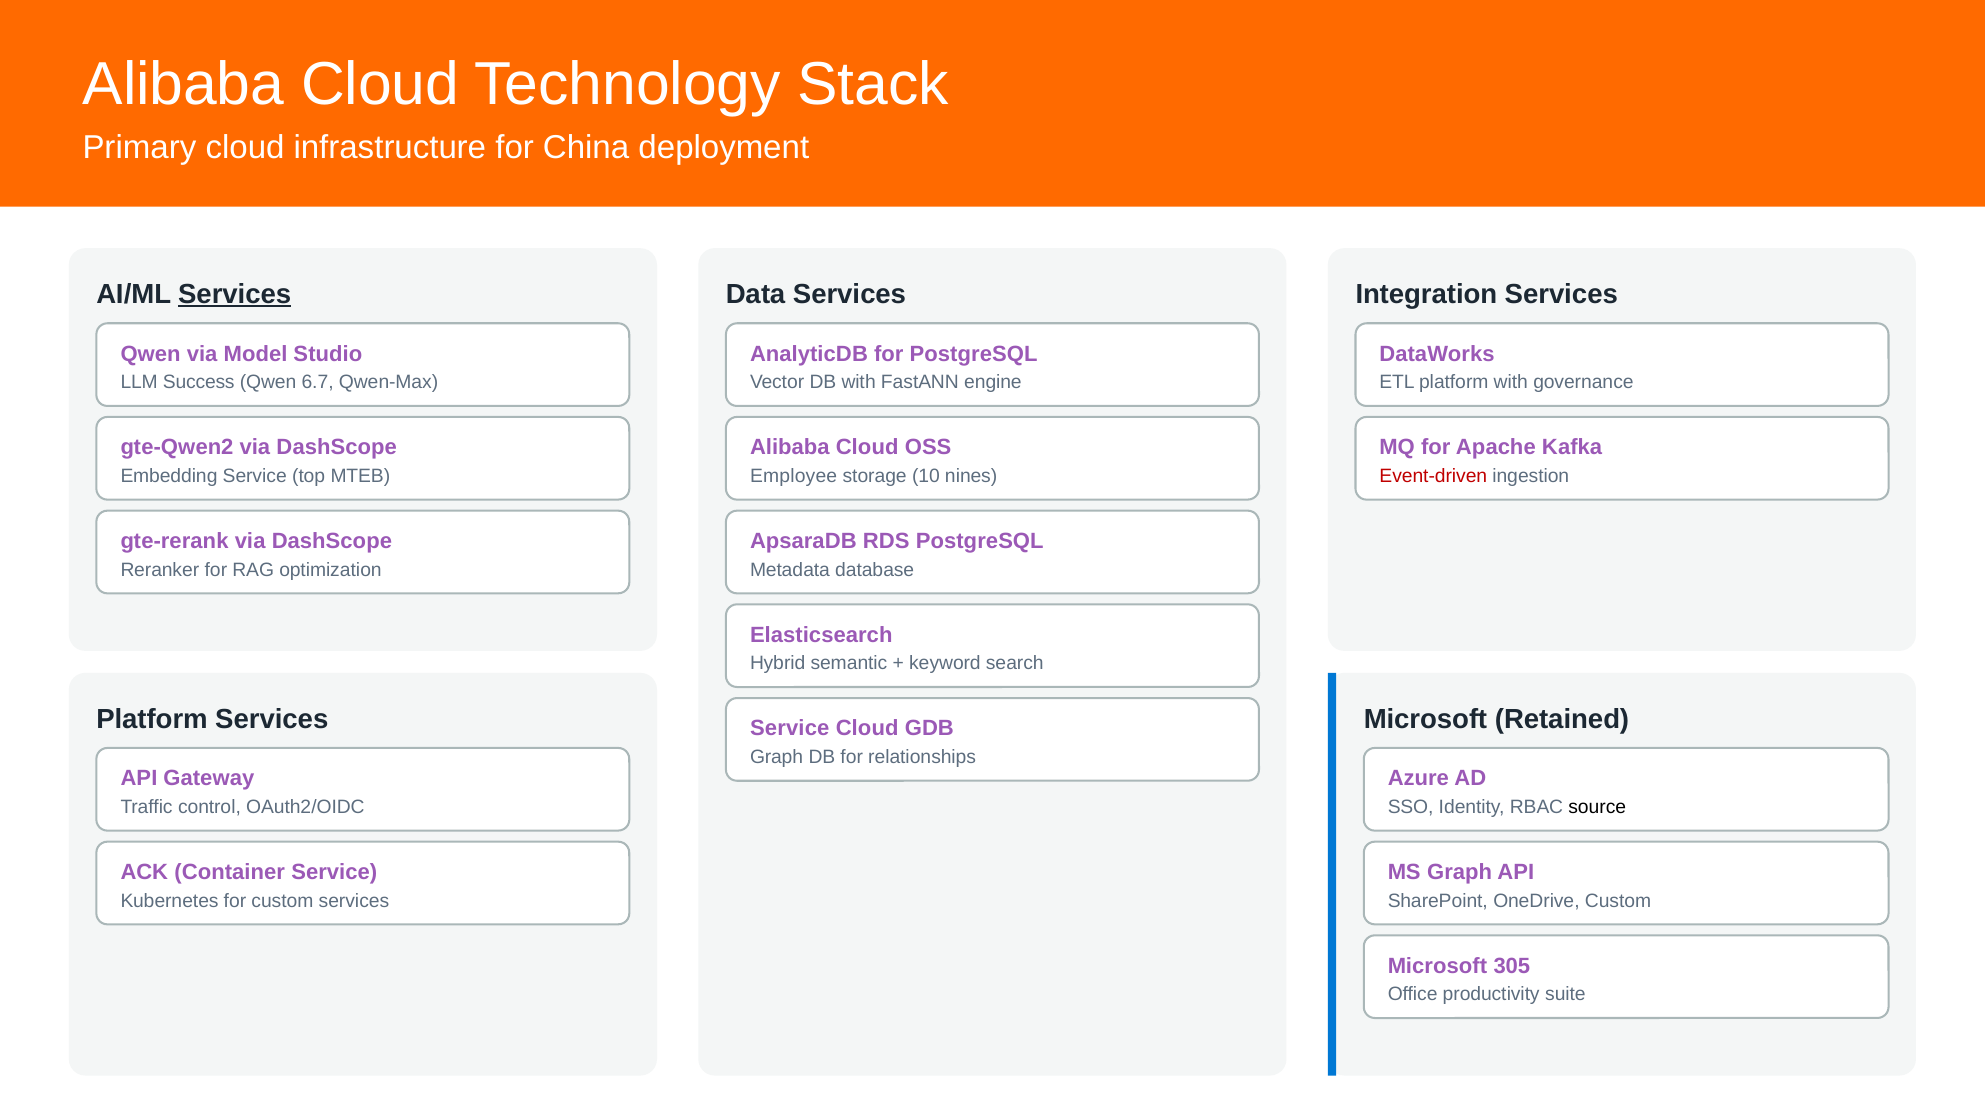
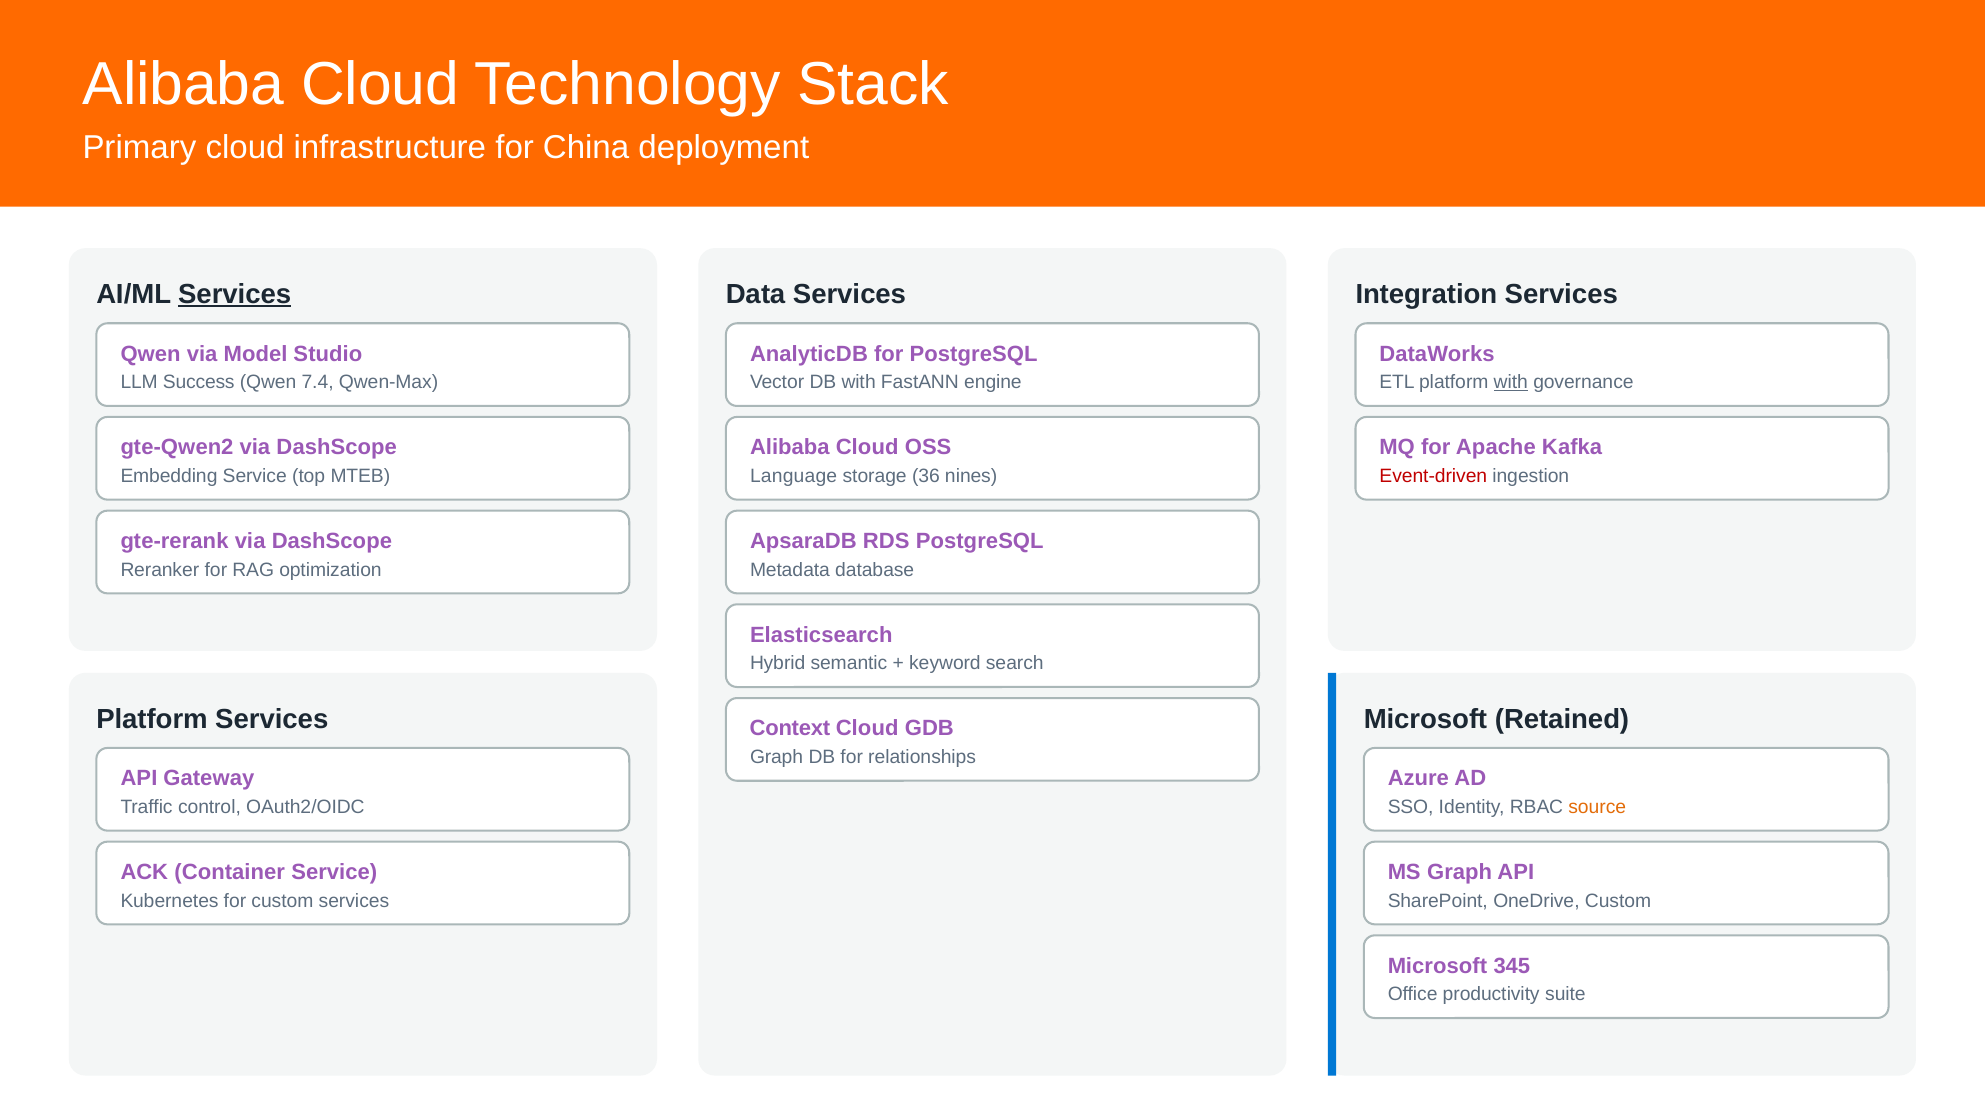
6.7: 6.7 -> 7.4 (318, 382)
with underline: none -> present (1511, 382)
Employee: Employee -> Language (794, 476)
10: 10 -> 36 (926, 476)
Service: Service -> Context (790, 728)
source colour: black -> orange (1597, 807)
305: 305 -> 345 (1512, 966)
